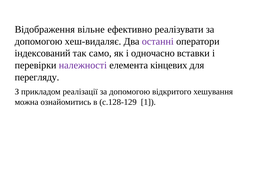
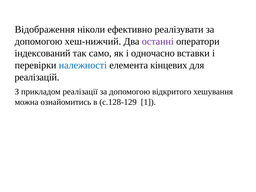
вільне: вільне -> ніколи (91, 29)
хеш-видаляє: хеш-видаляє -> хеш-нижчий (93, 41)
належності colour: purple -> blue (83, 65)
перегляду: перегляду -> реалізацій (37, 77)
